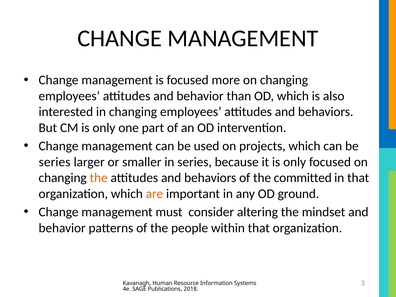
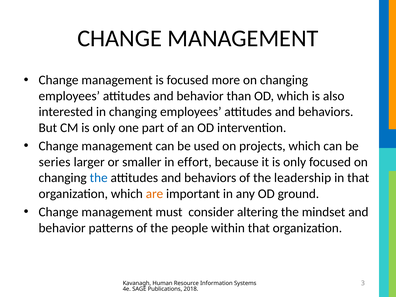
in series: series -> effort (195, 162)
the colour: orange -> blue (99, 178)
committed: committed -> leadership (303, 178)
